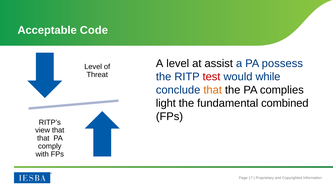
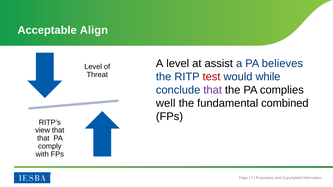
Code: Code -> Align (94, 30)
possess: possess -> believes (282, 63)
that colour: orange -> purple (213, 90)
light: light -> well (166, 103)
